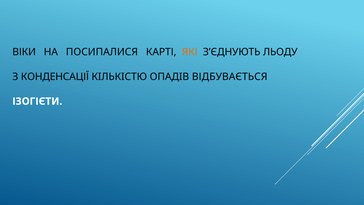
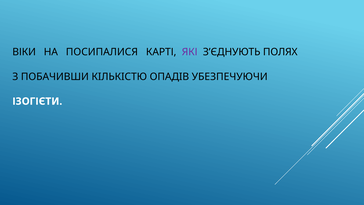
ЯКІ colour: orange -> purple (190, 52)
ЛЬОДУ: ЛЬОДУ -> ПОЛЯХ (280, 52)
КОНДЕНСАЦІЇ: КОНДЕНСАЦІЇ -> ПОБАЧИВШИ (55, 77)
ВІДБУВАЄТЬСЯ: ВІДБУВАЄТЬСЯ -> УБЕЗПЕЧУЮЧИ (230, 77)
